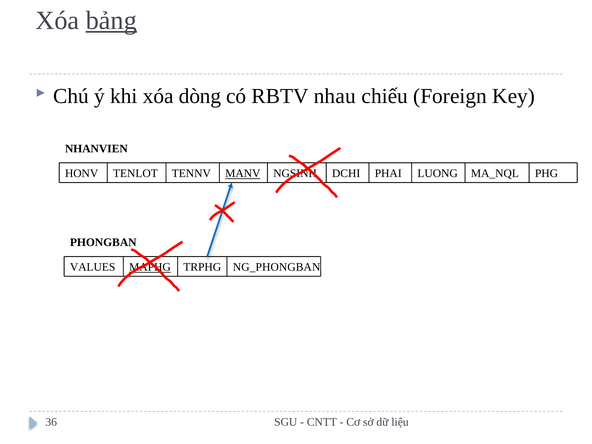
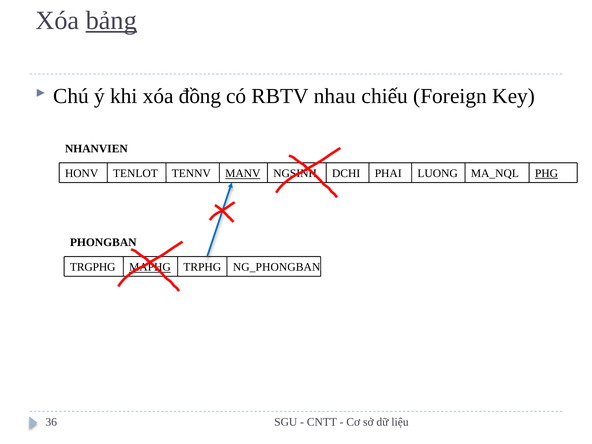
dòng: dòng -> đồng (200, 96)
PHG underline: none -> present (546, 173)
VALUES: VALUES -> TRGPHG (93, 267)
